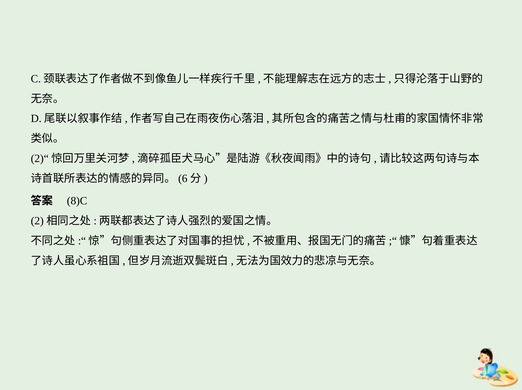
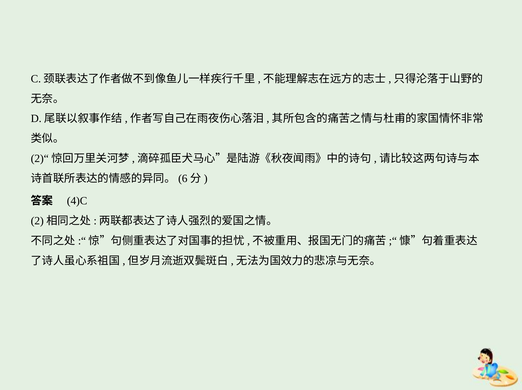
8)C: 8)C -> 4)C (77, 201)
